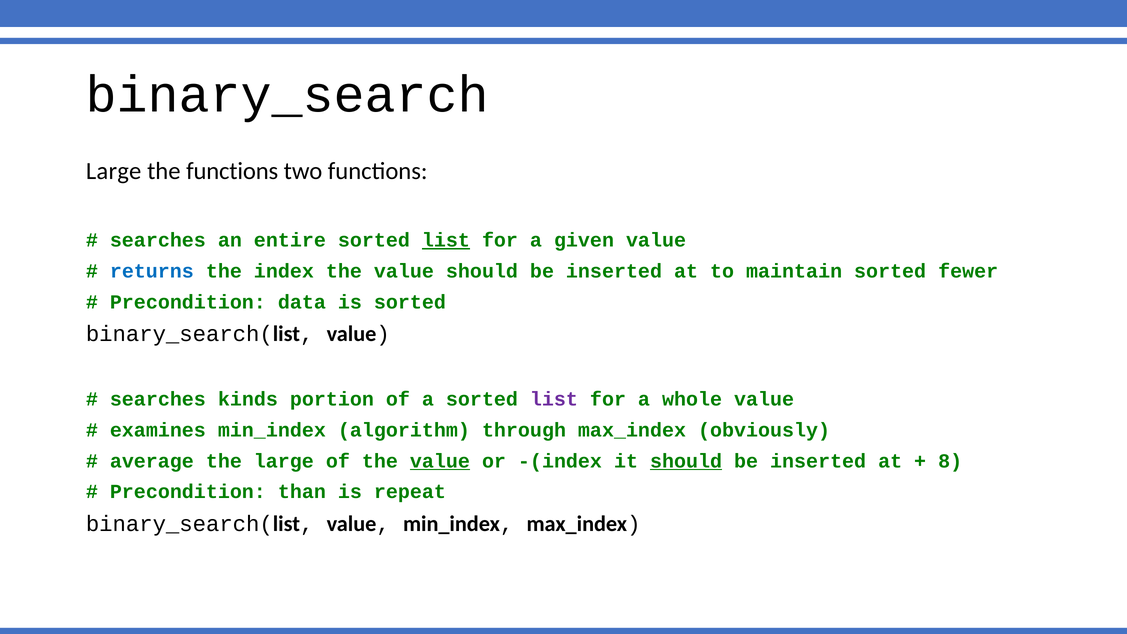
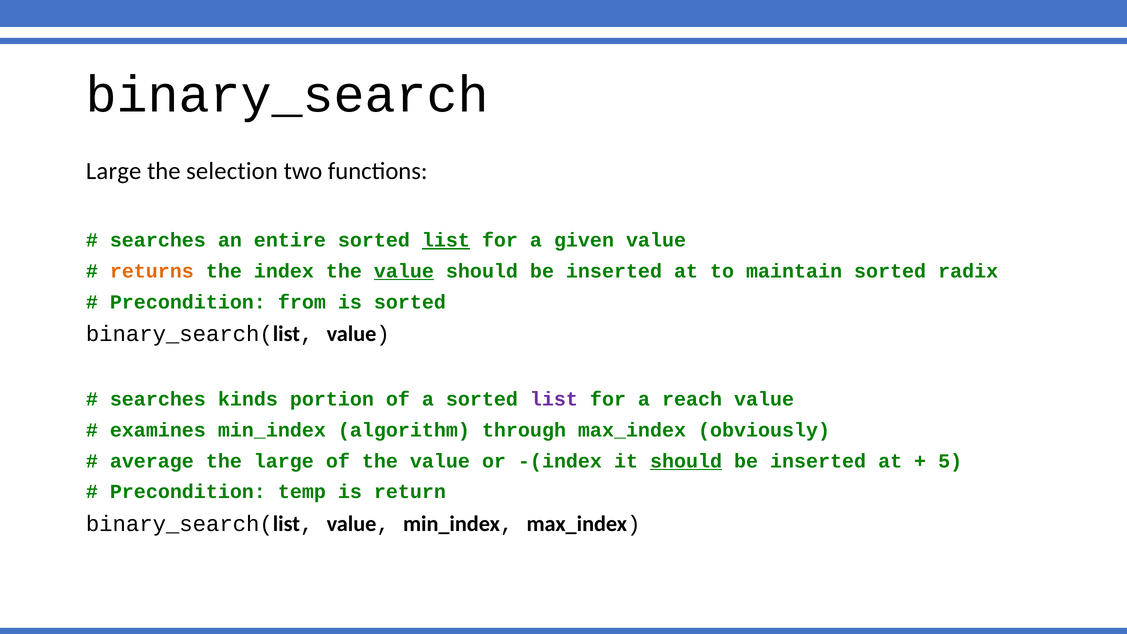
the functions: functions -> selection (232, 171)
returns colour: blue -> orange (152, 271)
value underline: none -> present (404, 271)
fewer: fewer -> radix (968, 271)
data: data -> from (302, 302)
whole: whole -> reach (692, 399)
value underline: present -> none (440, 461)
8: 8 -> 5 (950, 461)
than: than -> temp (302, 492)
repeat: repeat -> return (410, 492)
